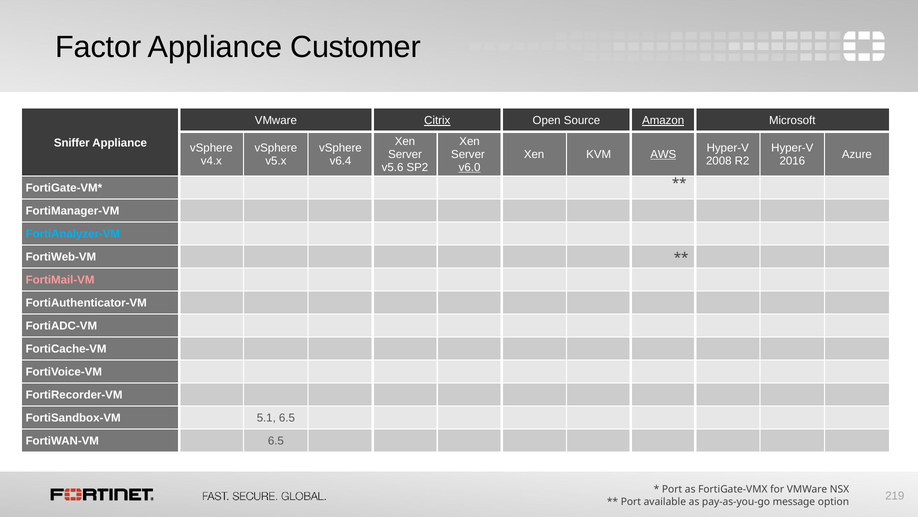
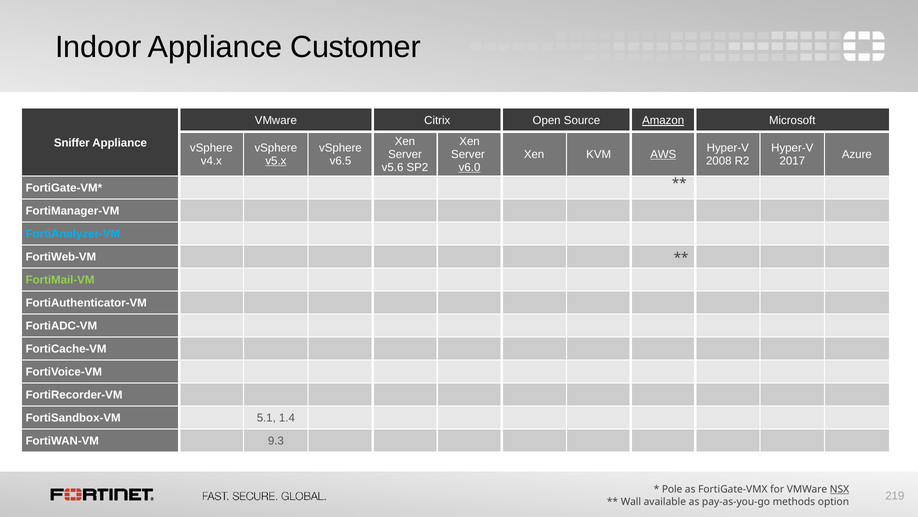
Factor: Factor -> Indoor (98, 47)
Citrix underline: present -> none (437, 120)
v5.x underline: none -> present (276, 161)
v6.4: v6.4 -> v6.5 (340, 161)
2016: 2016 -> 2017 (792, 161)
FortiMail-VM colour: pink -> light green (60, 280)
5.1 6.5: 6.5 -> 1.4 (287, 417)
FortiWAN-VM 6.5: 6.5 -> 9.3 (276, 440)
Port: Port -> Pole (672, 489)
NSX underline: none -> present (839, 489)
Port: Port -> Wall (631, 501)
message: message -> methods (794, 501)
